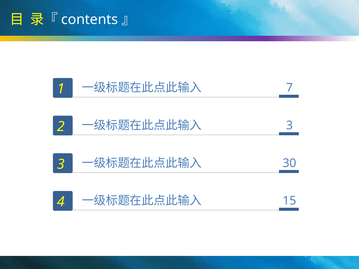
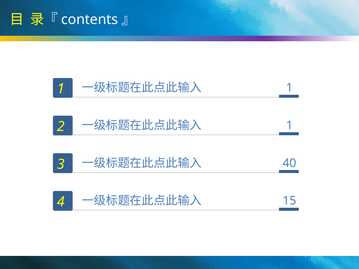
7: 7 -> 1 (289, 88)
3: 3 -> 1 (289, 126)
30: 30 -> 40 (289, 163)
